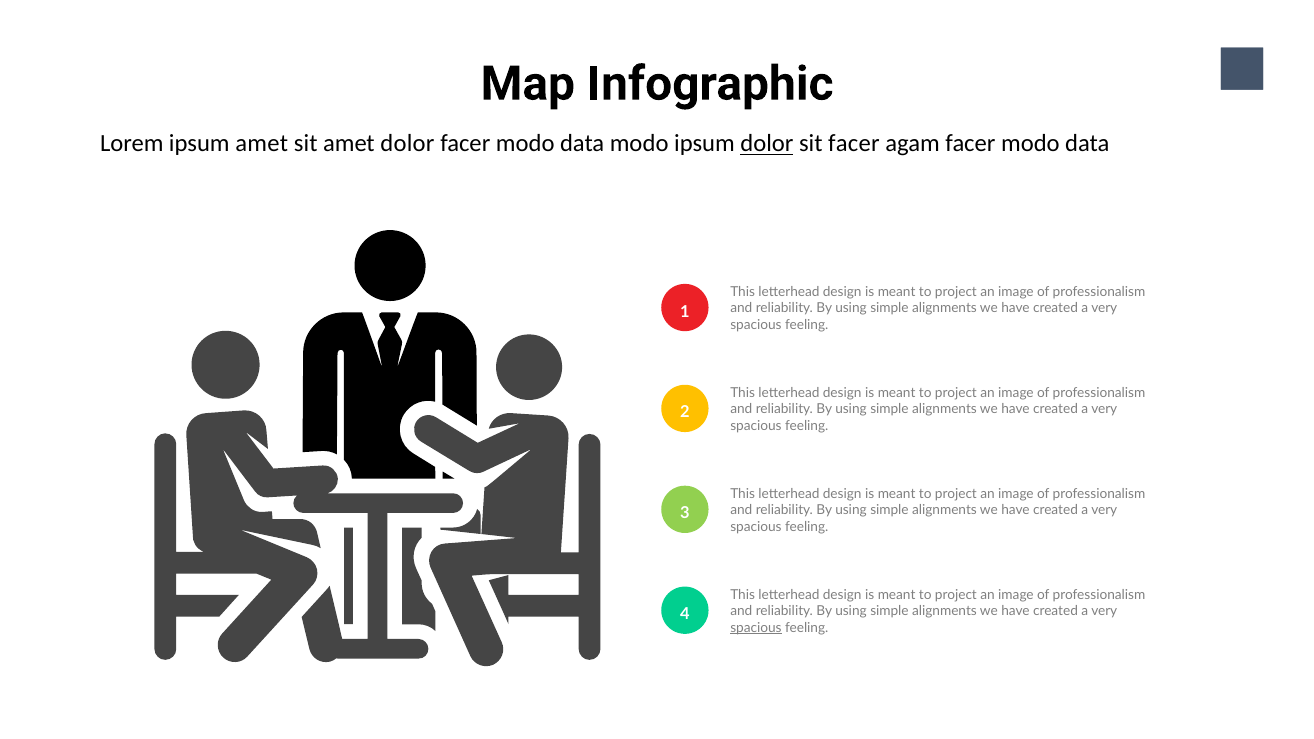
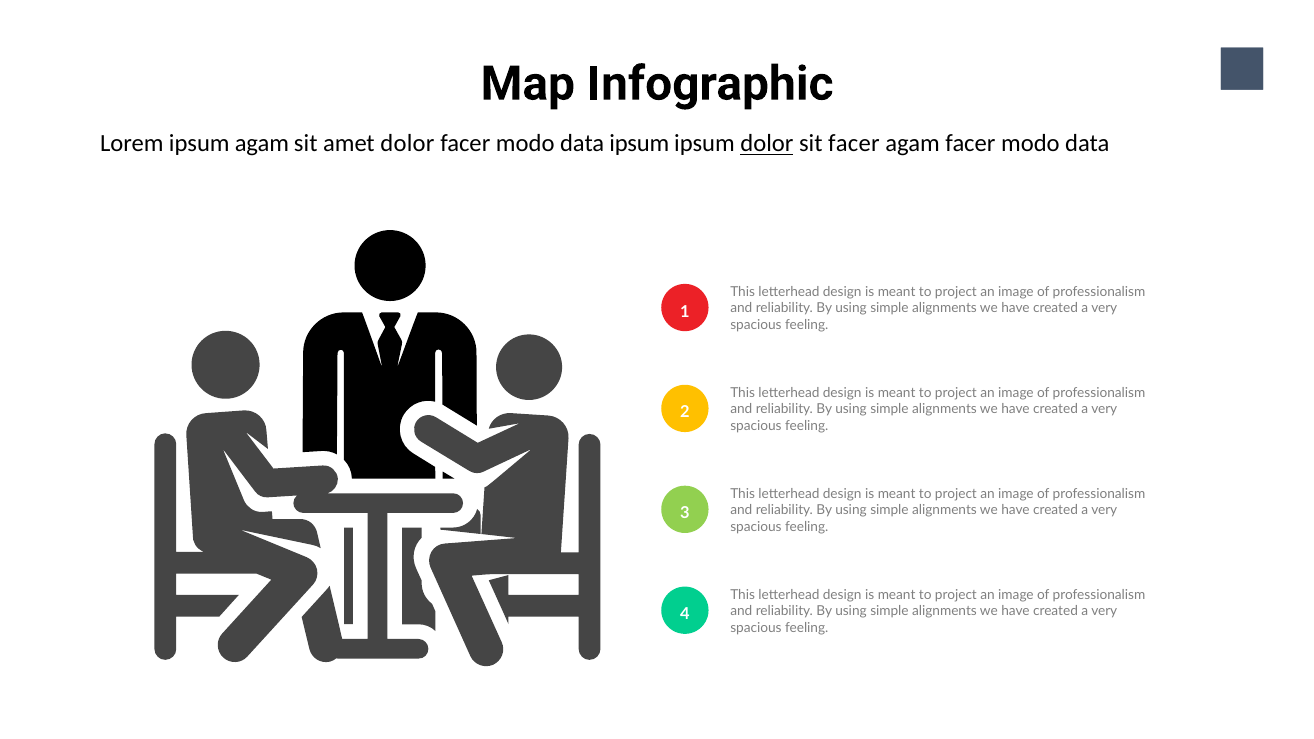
ipsum amet: amet -> agam (262, 144)
data modo: modo -> ipsum (639, 144)
spacious underline: present -> none (756, 628)
